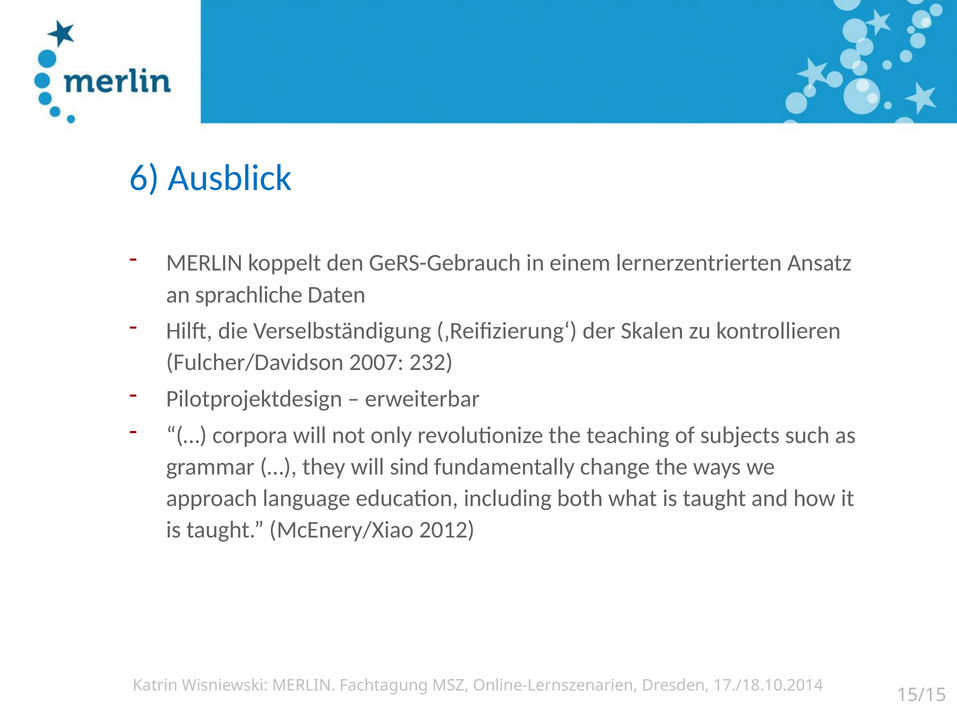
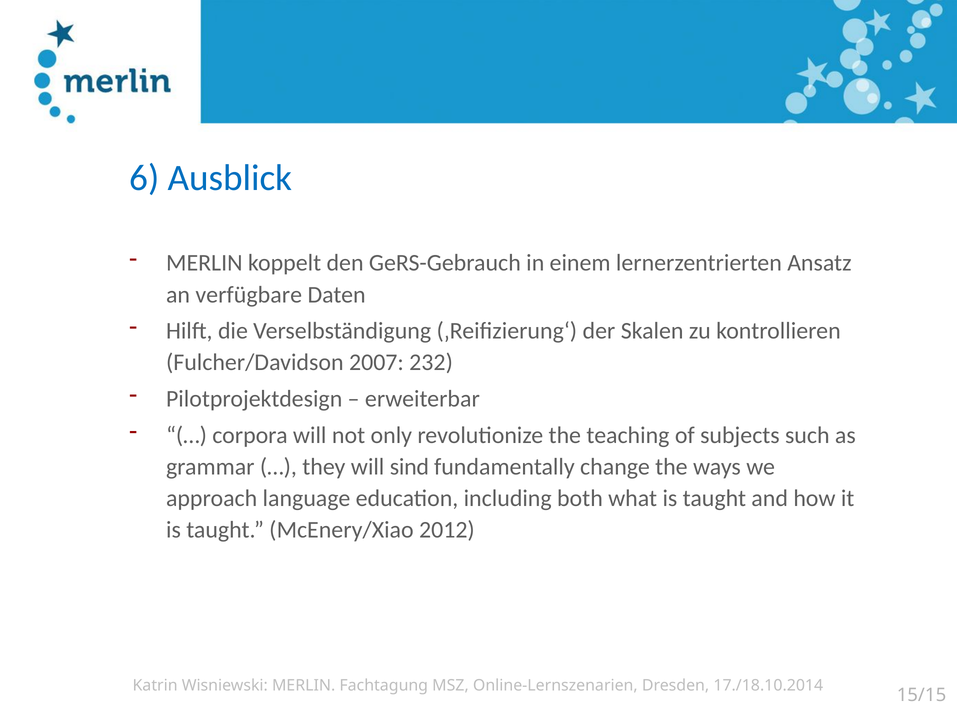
sprachliche: sprachliche -> verfügbare (249, 295)
